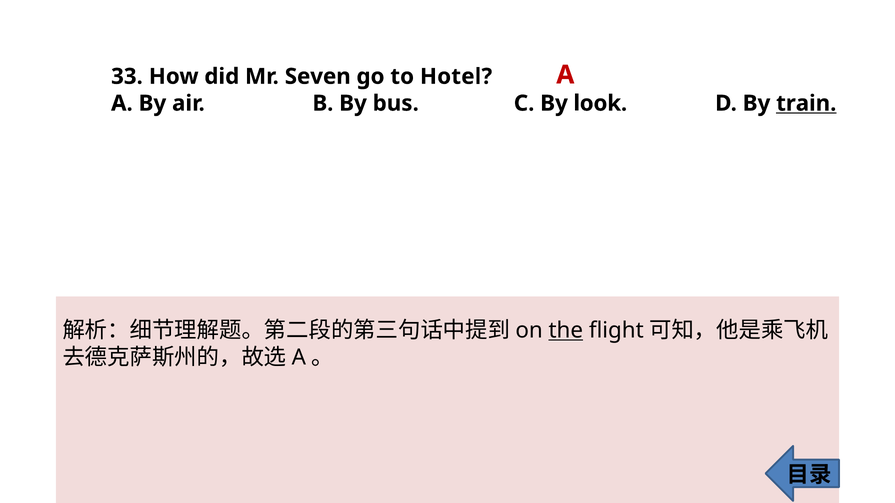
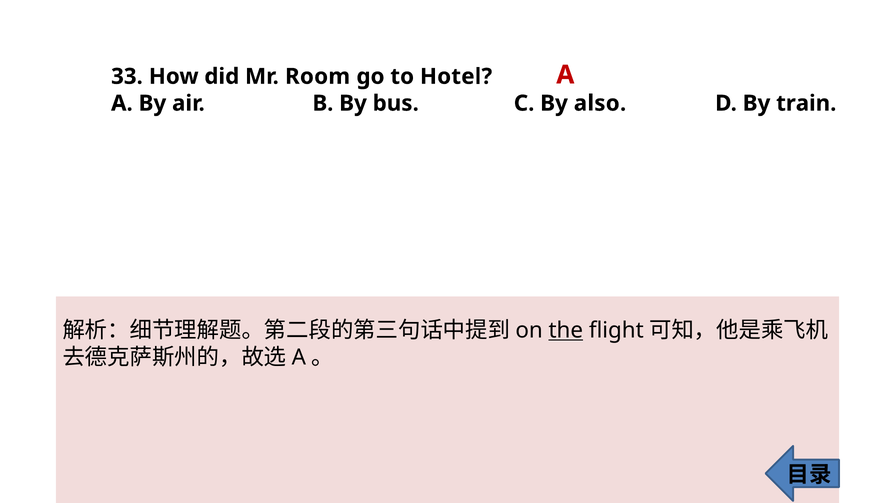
Seven: Seven -> Room (318, 77)
look: look -> also (600, 103)
train underline: present -> none (806, 103)
